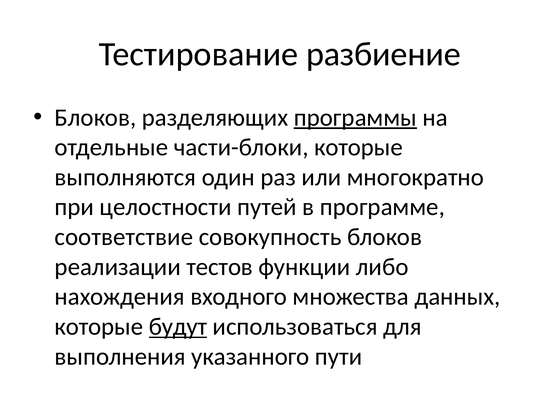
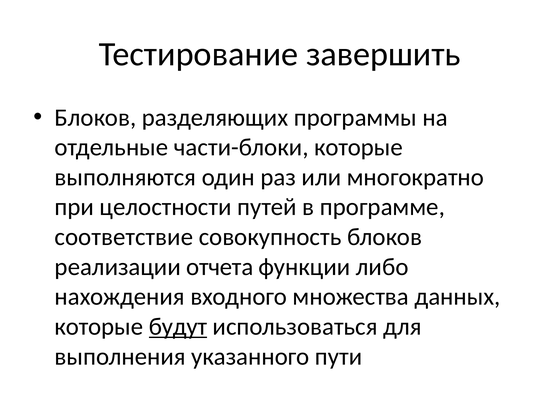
разбиение: разбиение -> завершить (383, 54)
программы underline: present -> none (355, 117)
тестов: тестов -> отчета (220, 267)
